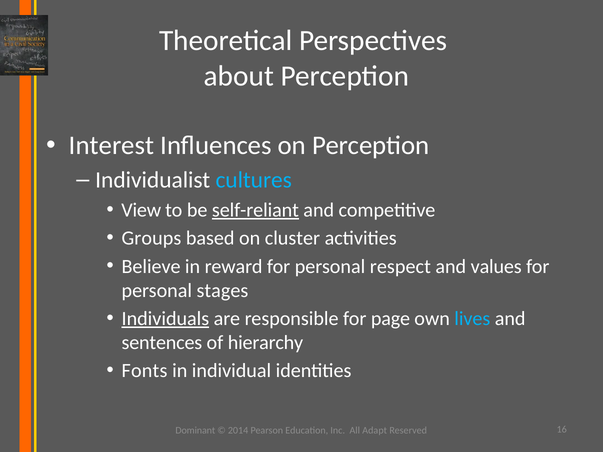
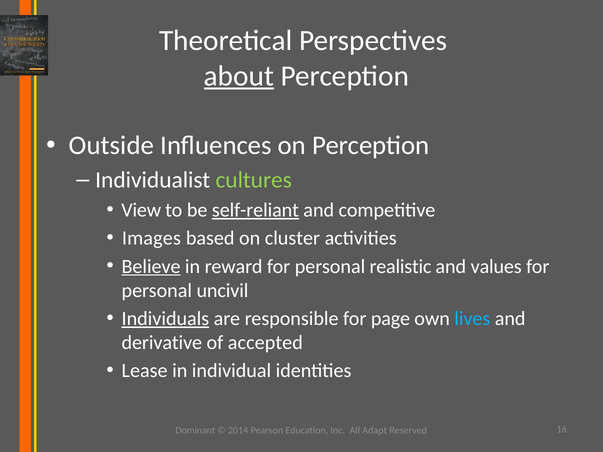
about underline: none -> present (239, 76)
Interest: Interest -> Outside (111, 146)
cultures colour: light blue -> light green (254, 180)
Groups: Groups -> Images (151, 238)
Believe underline: none -> present (151, 267)
respect: respect -> realistic (400, 267)
stages: stages -> uncivil (222, 291)
sentences: sentences -> derivative (162, 343)
hierarchy: hierarchy -> accepted (265, 343)
Fonts: Fonts -> Lease (145, 371)
